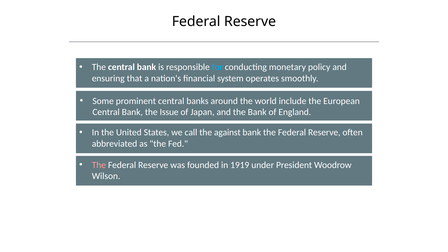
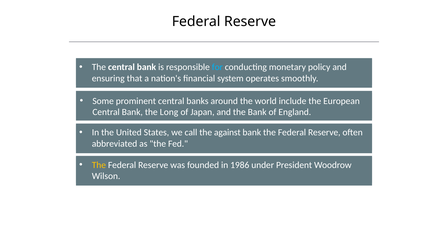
Issue: Issue -> Long (169, 112)
The colour: pink -> yellow (99, 165)
1919: 1919 -> 1986 (240, 165)
